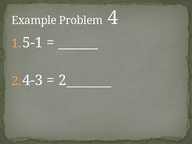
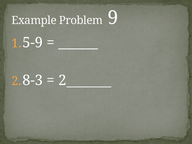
4: 4 -> 9 (113, 18)
5-1: 5-1 -> 5-9 (33, 43)
4-3: 4-3 -> 8-3 (33, 80)
